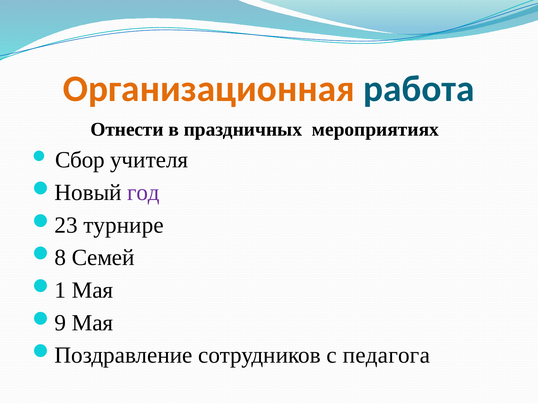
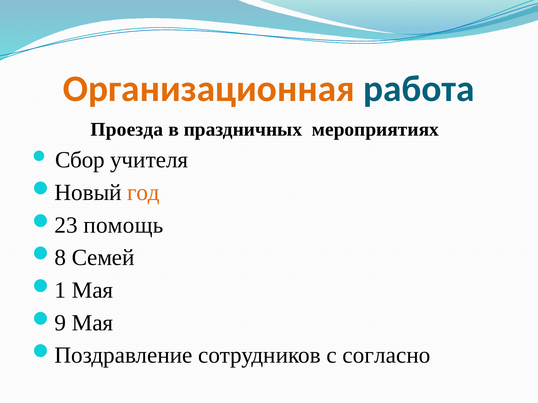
Отнести: Отнести -> Проезда (127, 130)
год colour: purple -> orange (143, 193)
турнире: турнире -> помощь (123, 225)
педагога: педагога -> согласно (386, 356)
